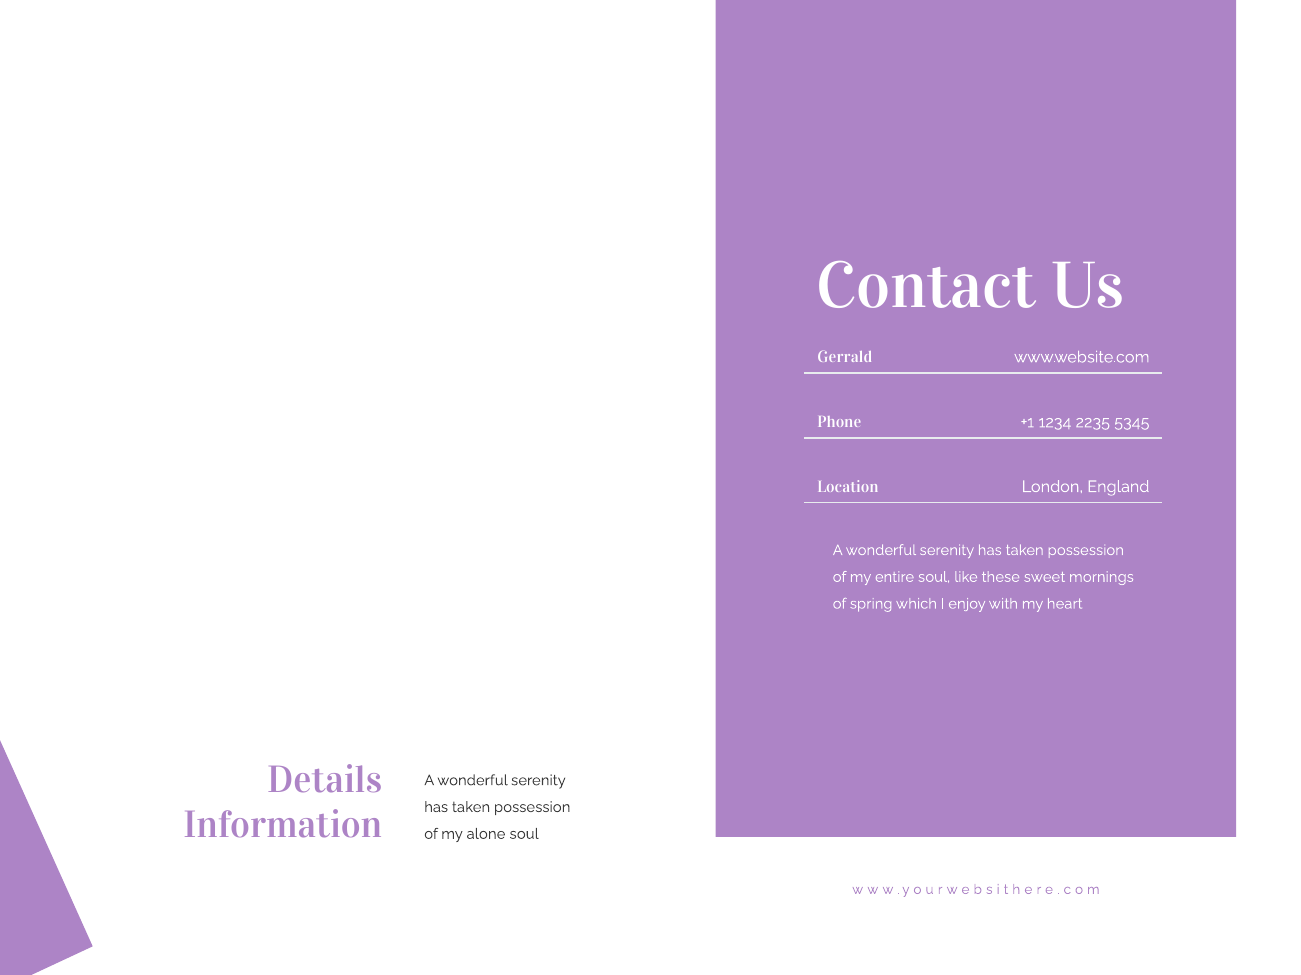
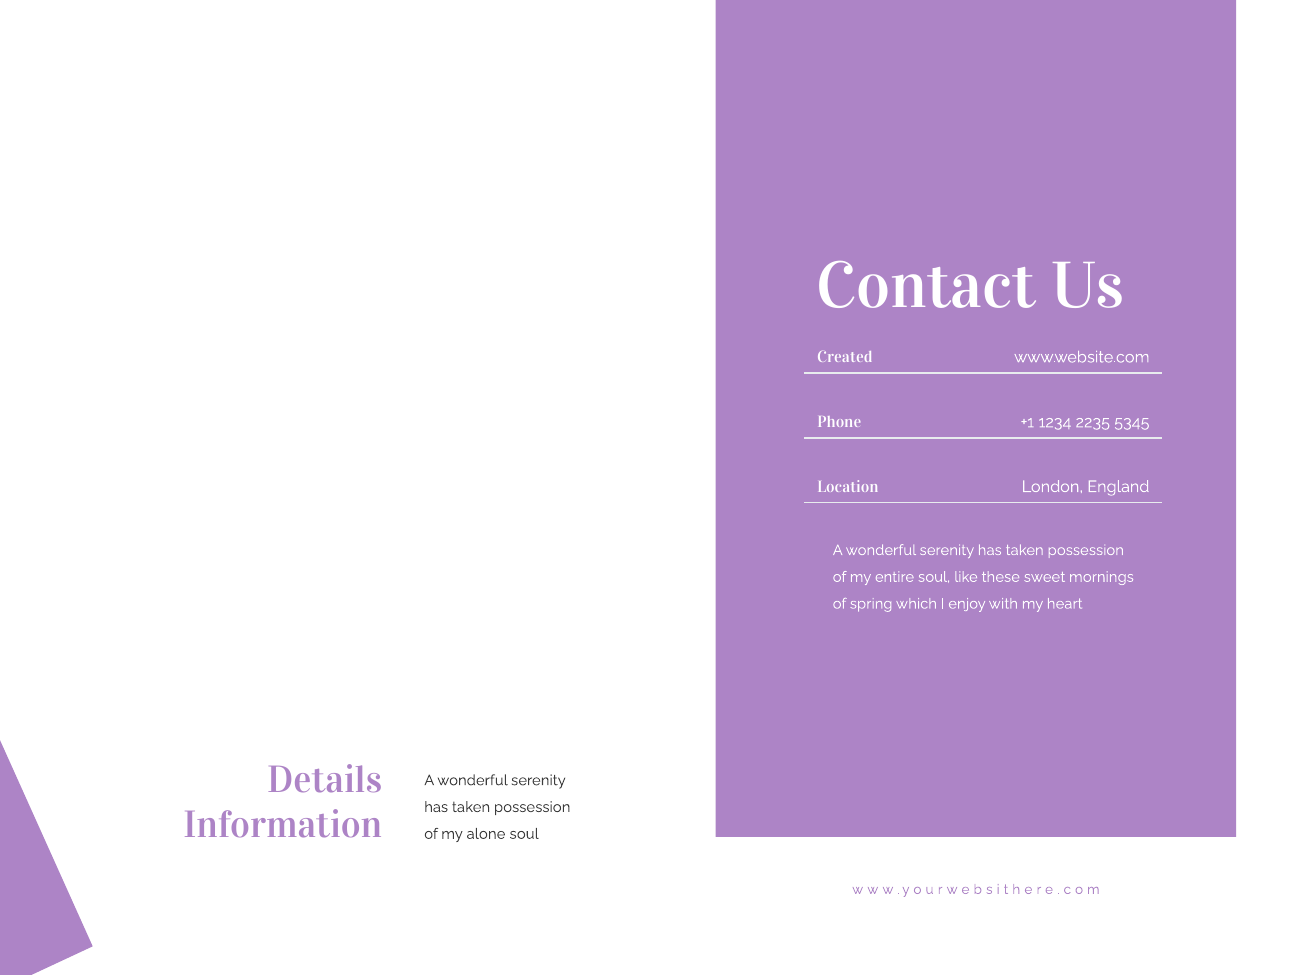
Gerrald: Gerrald -> Created (845, 357)
